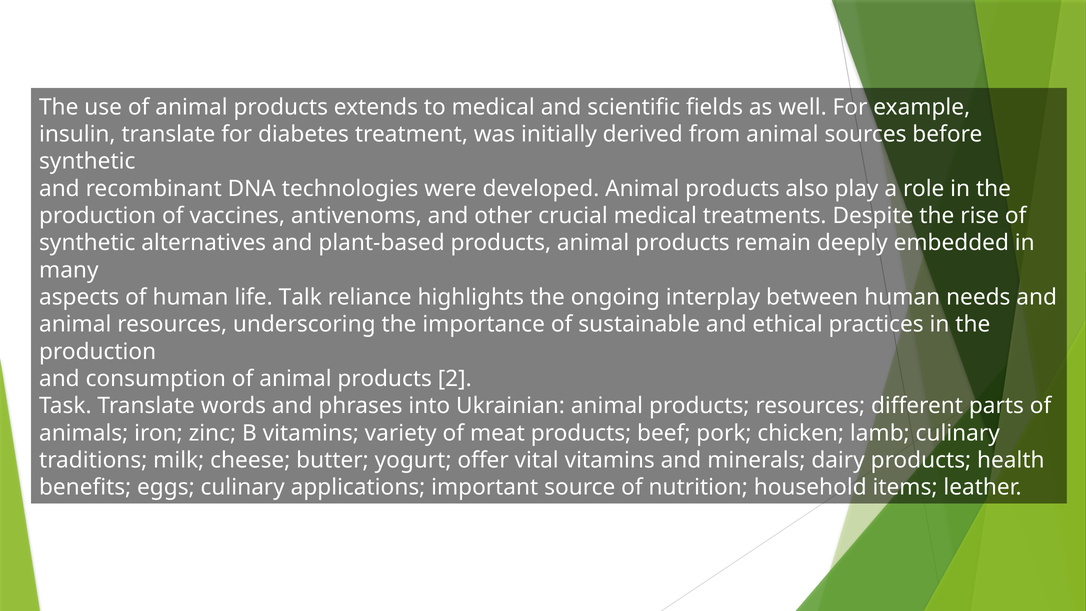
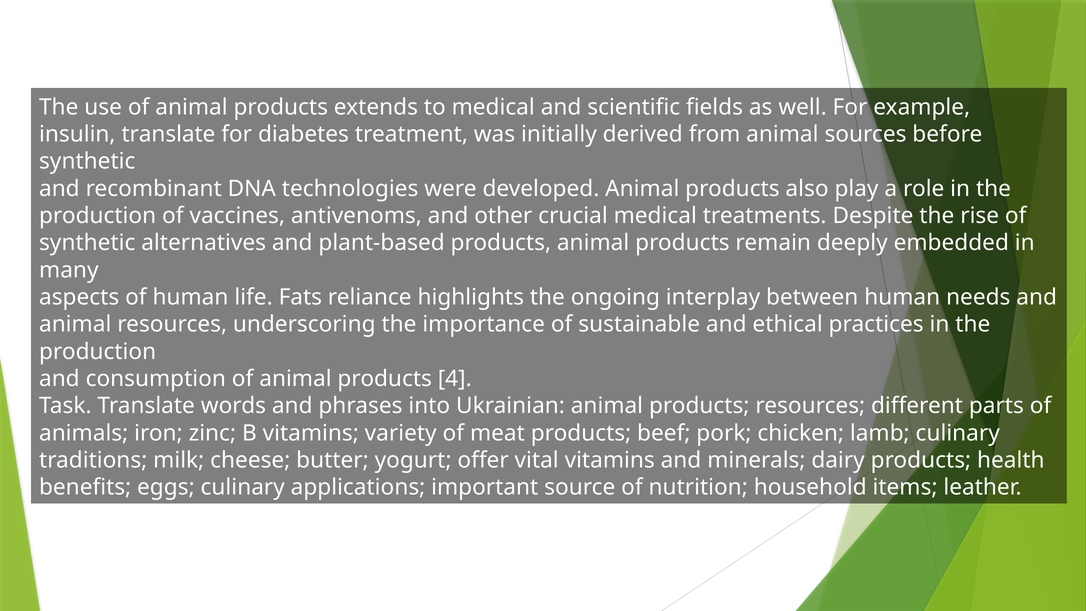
Talk: Talk -> Fats (300, 297)
2: 2 -> 4 (455, 379)
